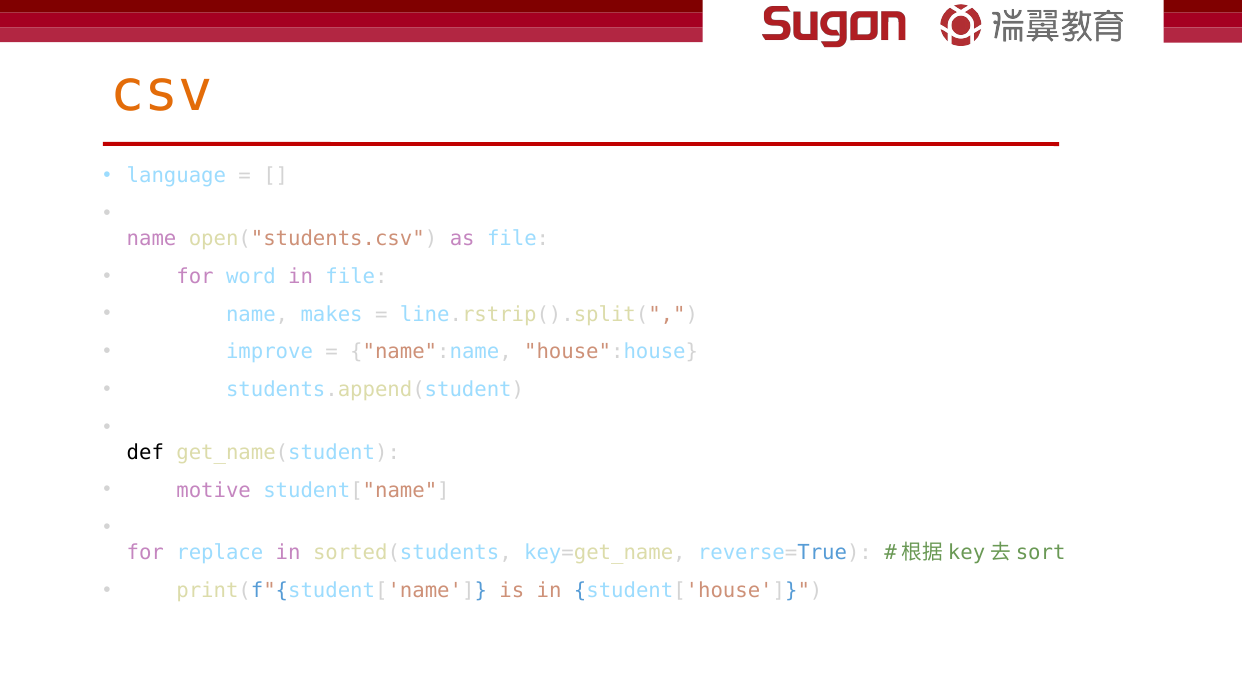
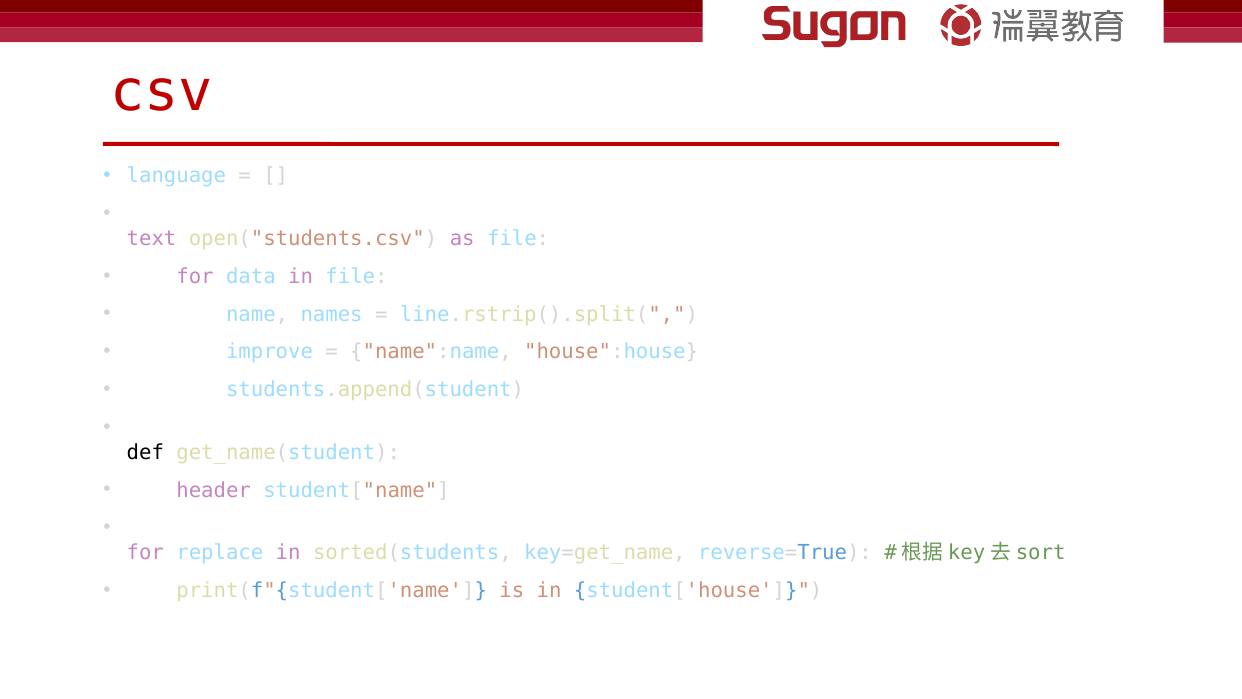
csv colour: orange -> red (162, 92)
name: name -> text (152, 239)
word: word -> data (251, 276)
makes: makes -> names (332, 314)
motive: motive -> header (214, 490)
